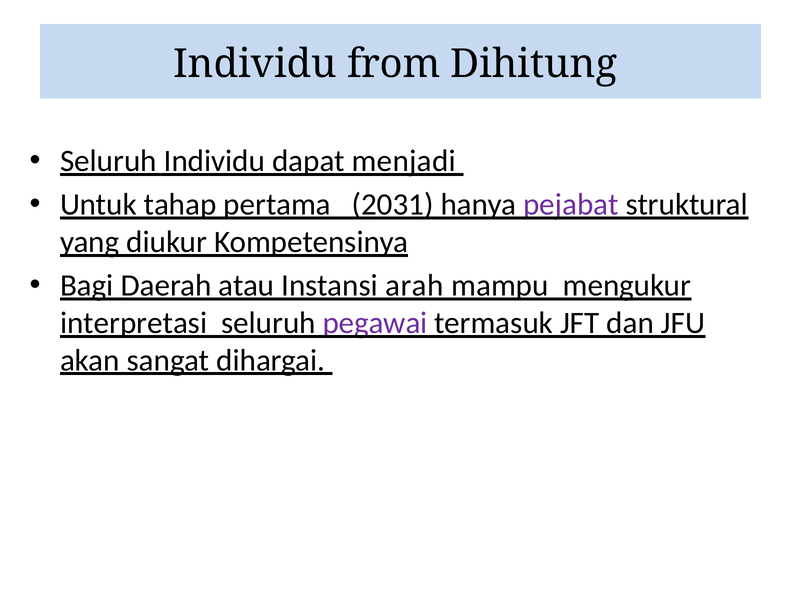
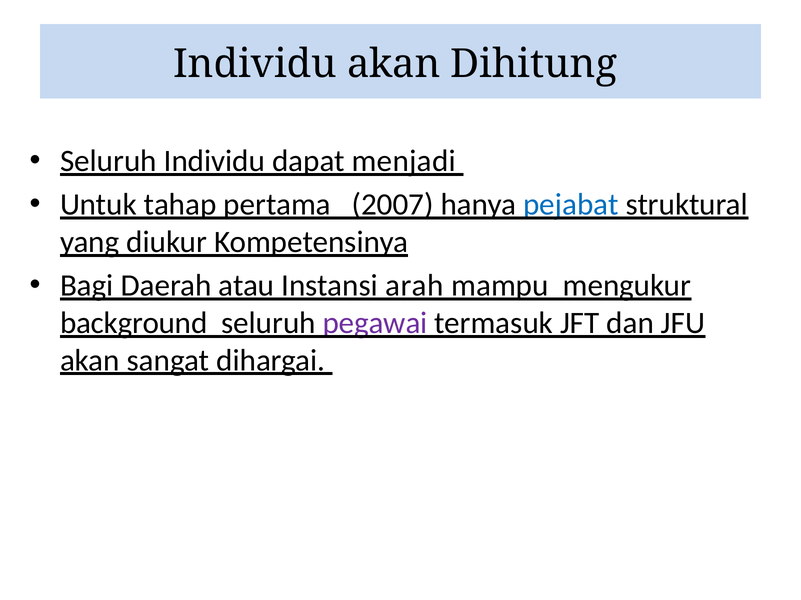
Individu from: from -> akan (394, 64)
2031: 2031 -> 2007 (393, 205)
pejabat colour: purple -> blue (571, 205)
interpretasi: interpretasi -> background (134, 323)
